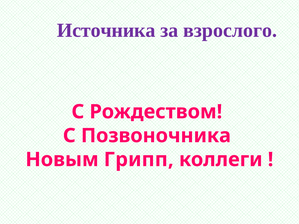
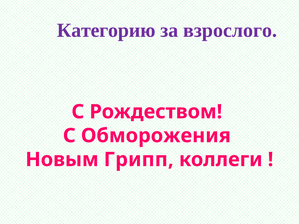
Источника: Источника -> Категорию (106, 30)
Позвоночника: Позвоночника -> Обморожения (156, 136)
